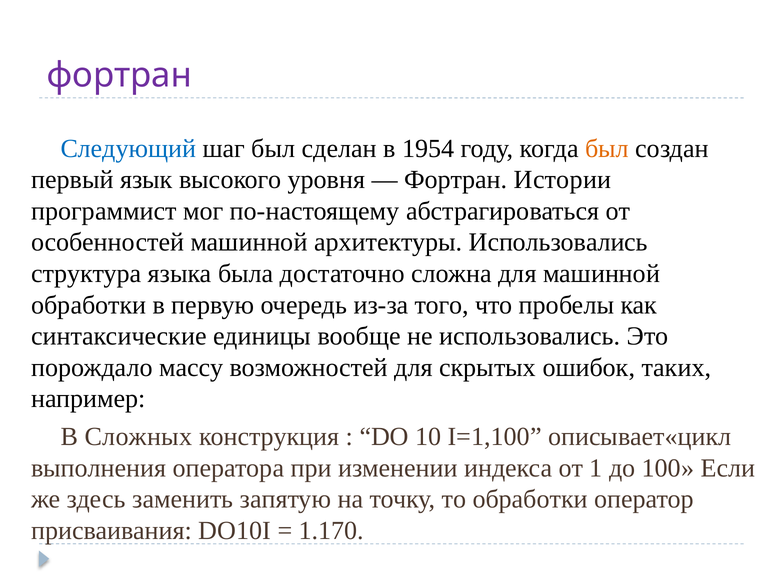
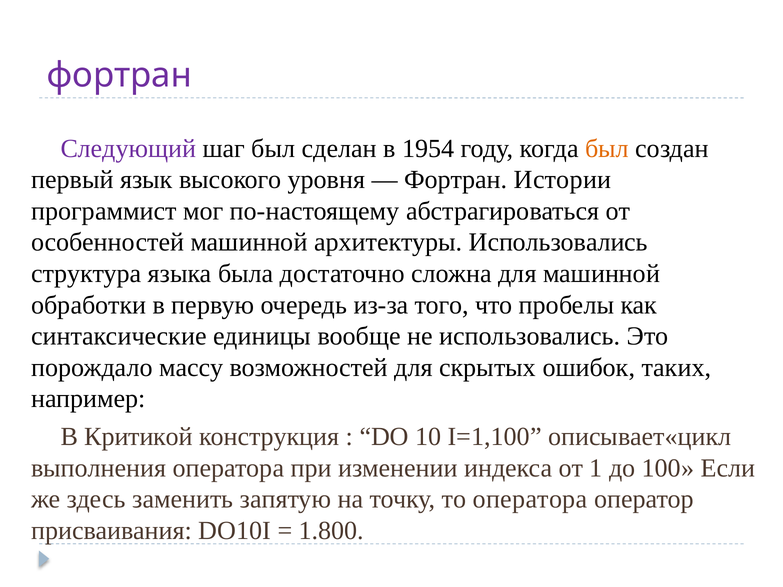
Следующий colour: blue -> purple (128, 148)
Сложных: Сложных -> Критикой (139, 437)
то обработки: обработки -> оператора (530, 500)
1.170: 1.170 -> 1.800 (331, 531)
